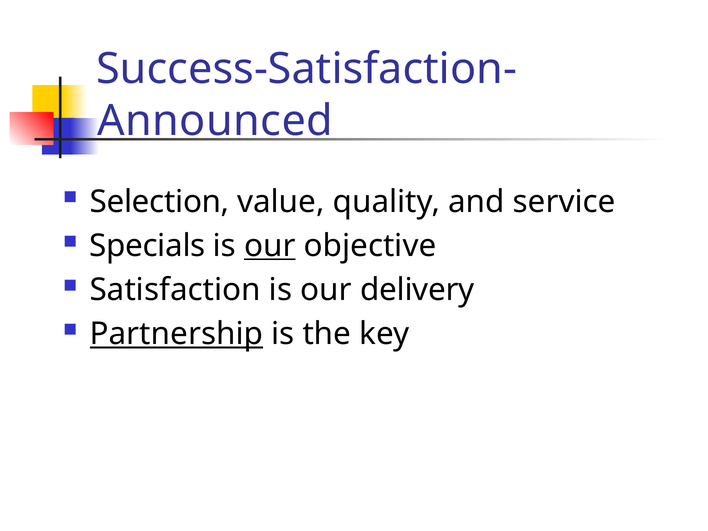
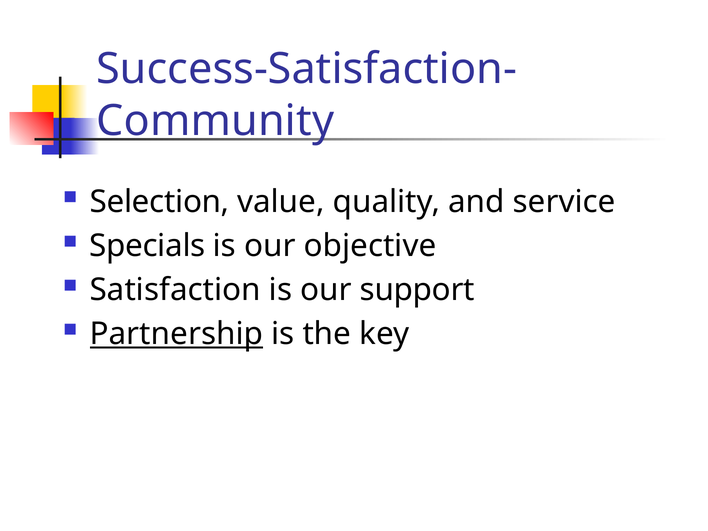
Announced: Announced -> Community (215, 121)
our underline: present -> none (270, 246)
delivery: delivery -> support (417, 290)
